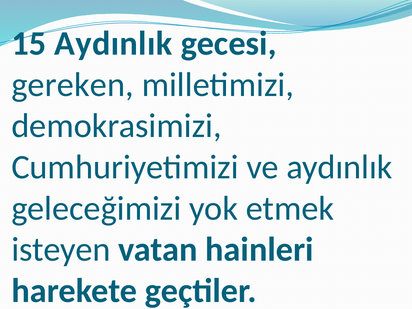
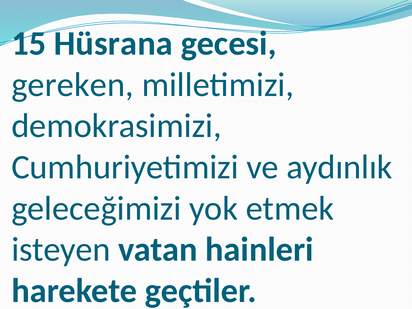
15 Aydınlık: Aydınlık -> Hüsrana (113, 44)
